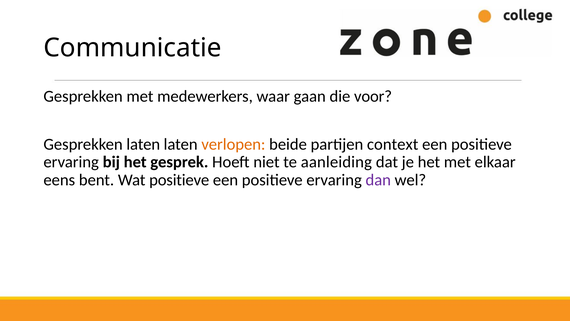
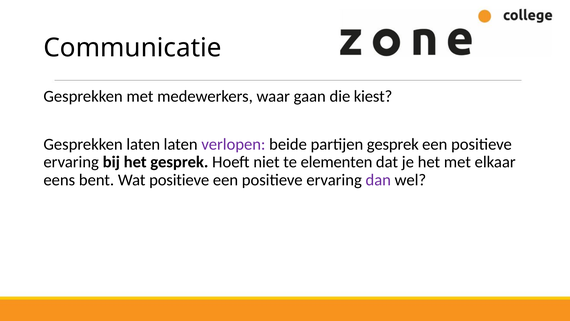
voor: voor -> kiest (373, 96)
verlopen colour: orange -> purple (233, 144)
partijen context: context -> gesprek (393, 144)
aanleiding: aanleiding -> elementen (337, 162)
